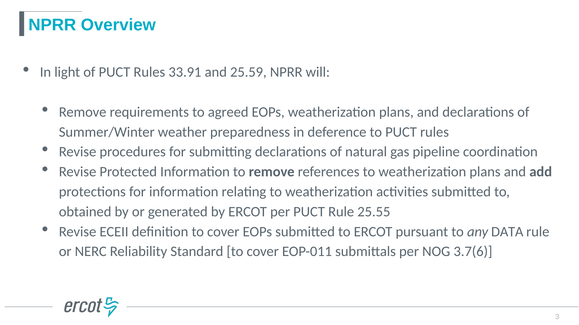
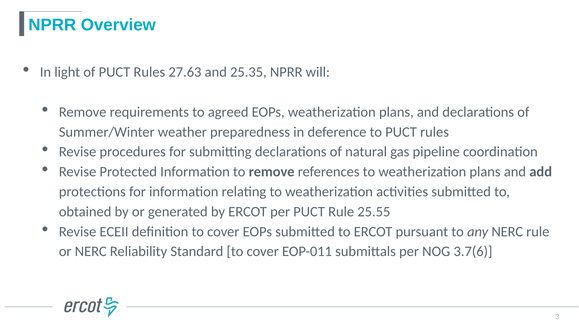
33.91: 33.91 -> 27.63 (185, 72)
25.59: 25.59 -> 25.35 (248, 72)
any DATA: DATA -> NERC (507, 232)
